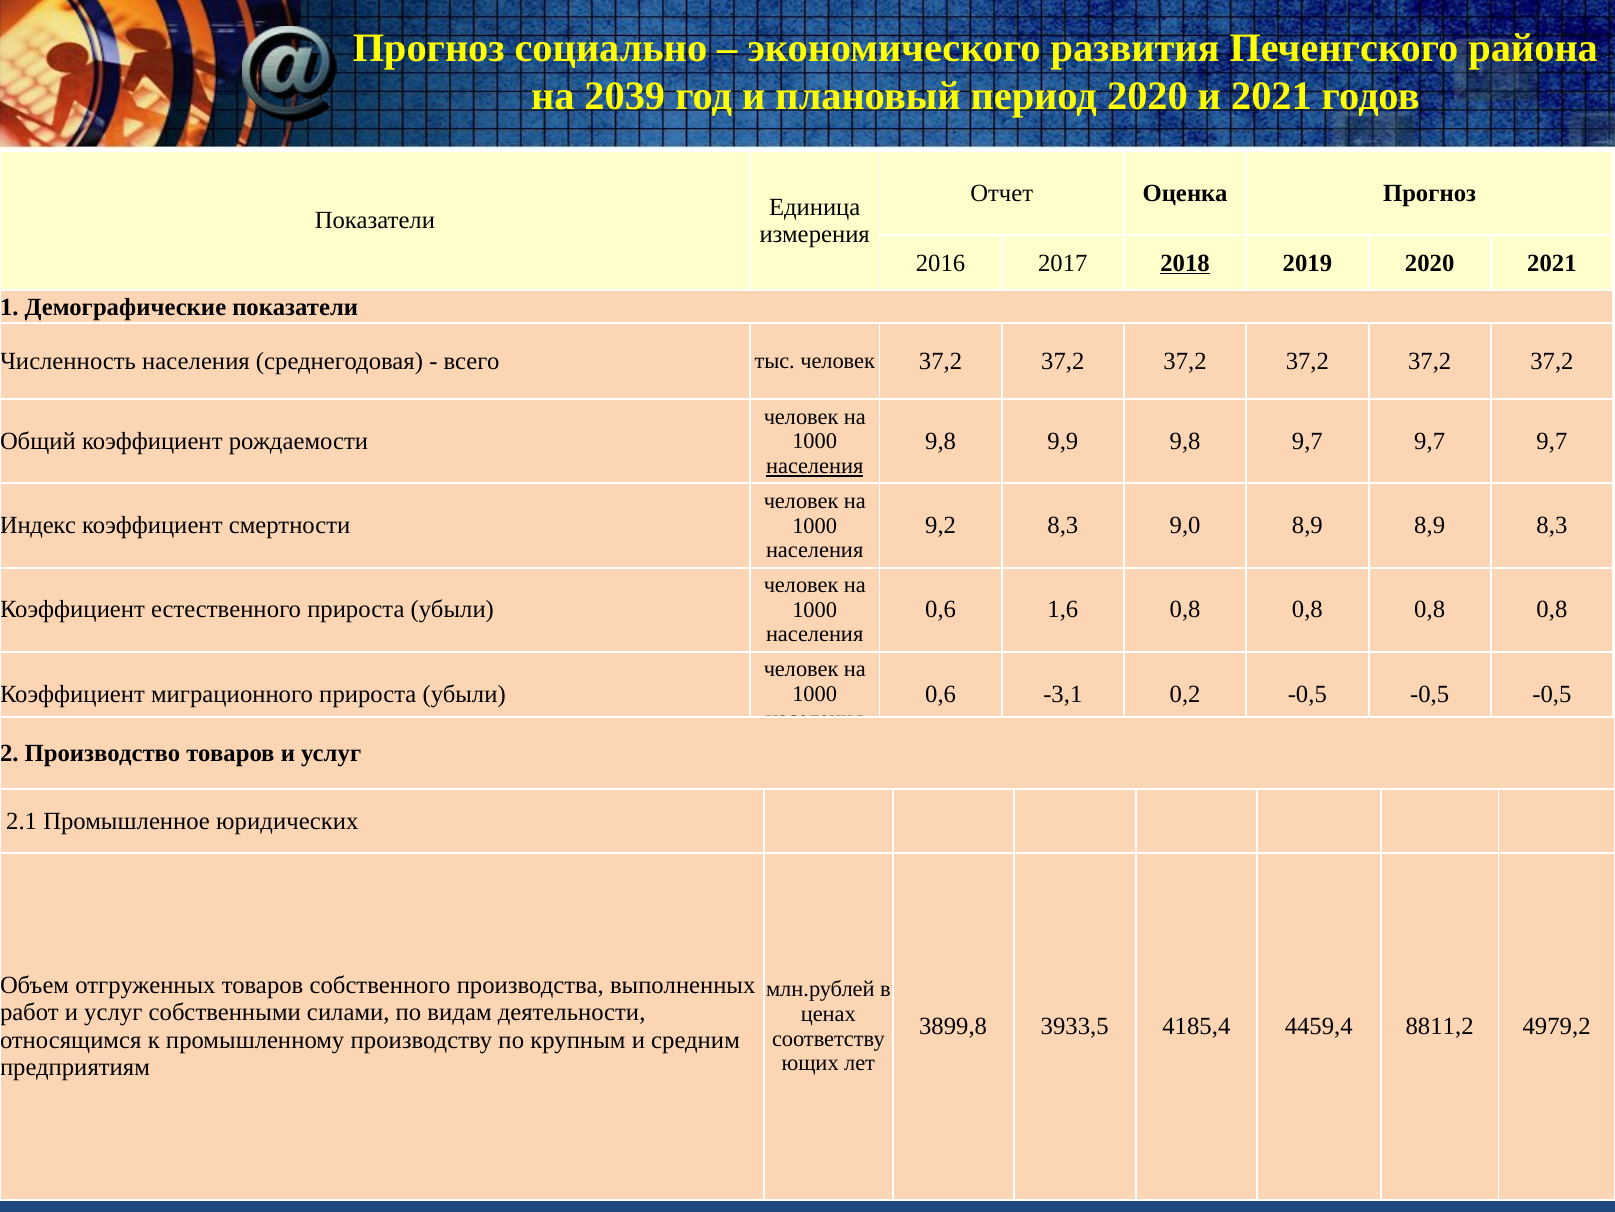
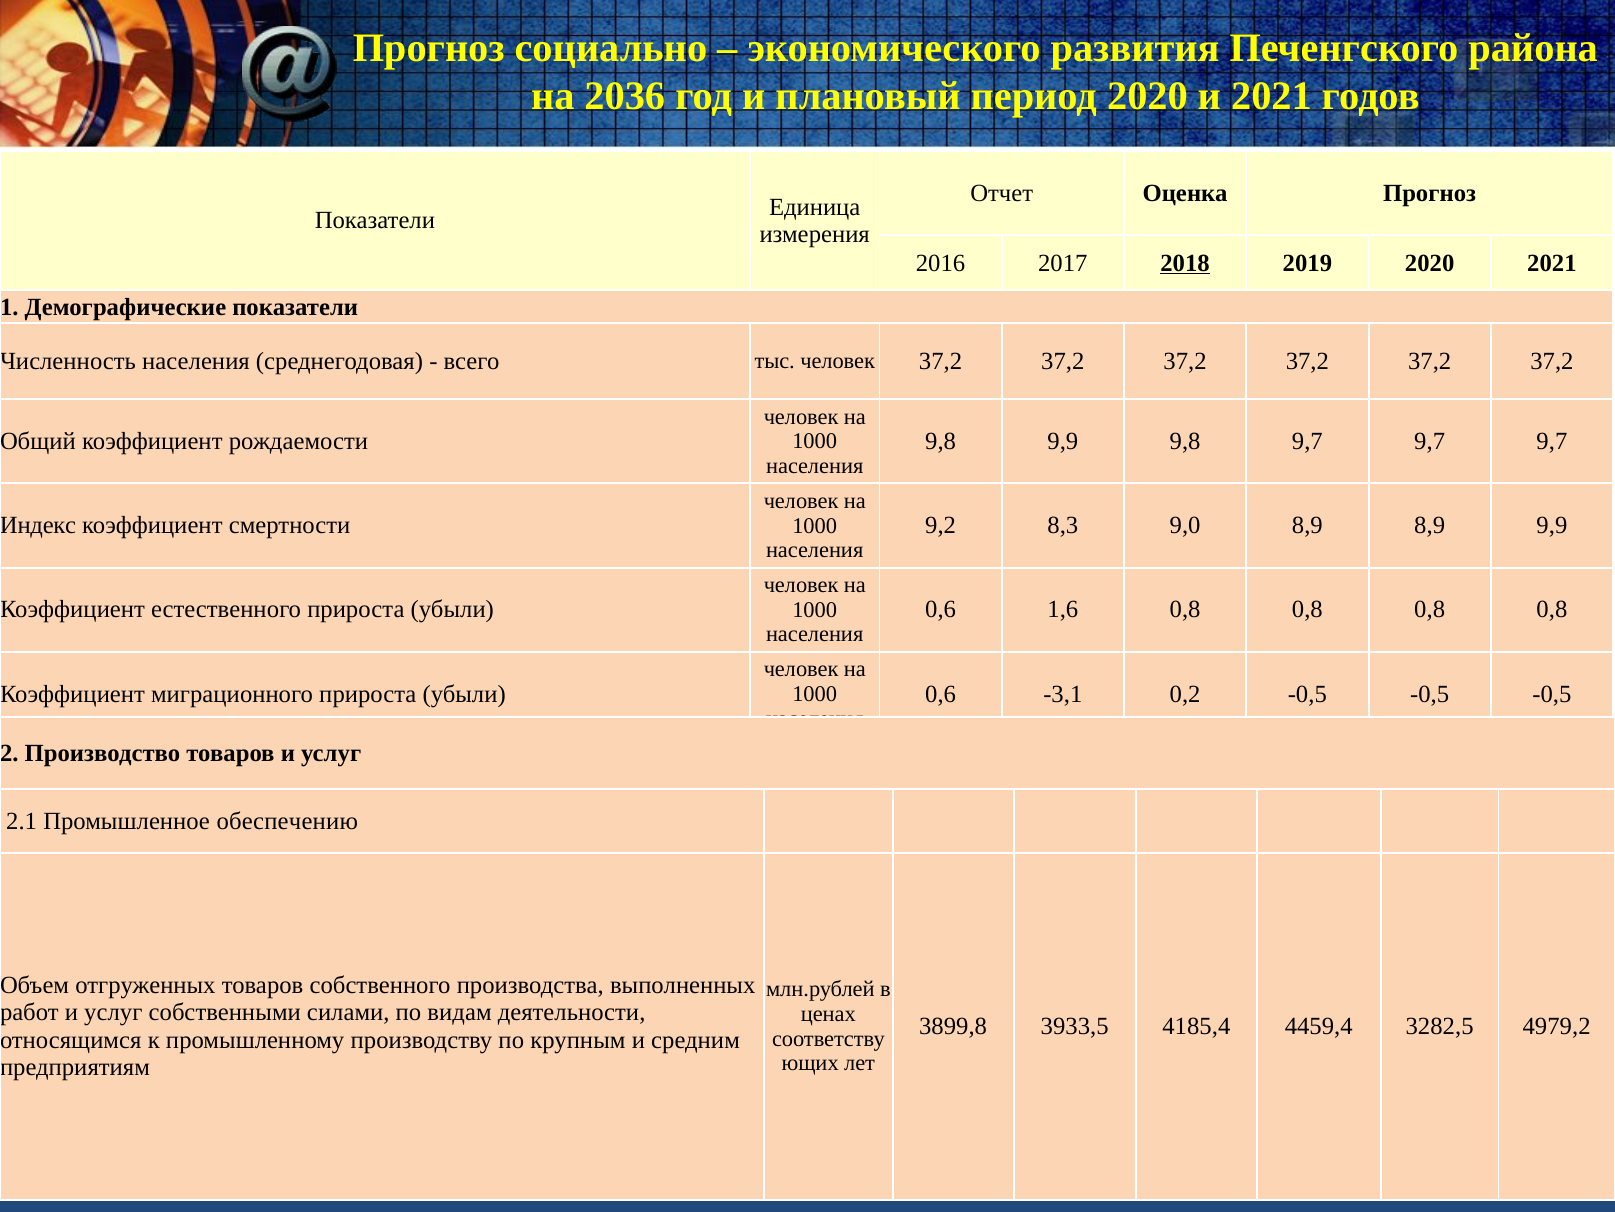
2039: 2039 -> 2036 (625, 96)
населения underline: present -> none (815, 466)
8,9 8,3: 8,3 -> 9,9 (1552, 525)
юридических: юридических -> обеспечению (287, 821)
8811,2: 8811,2 -> 3282,5 (1440, 1026)
